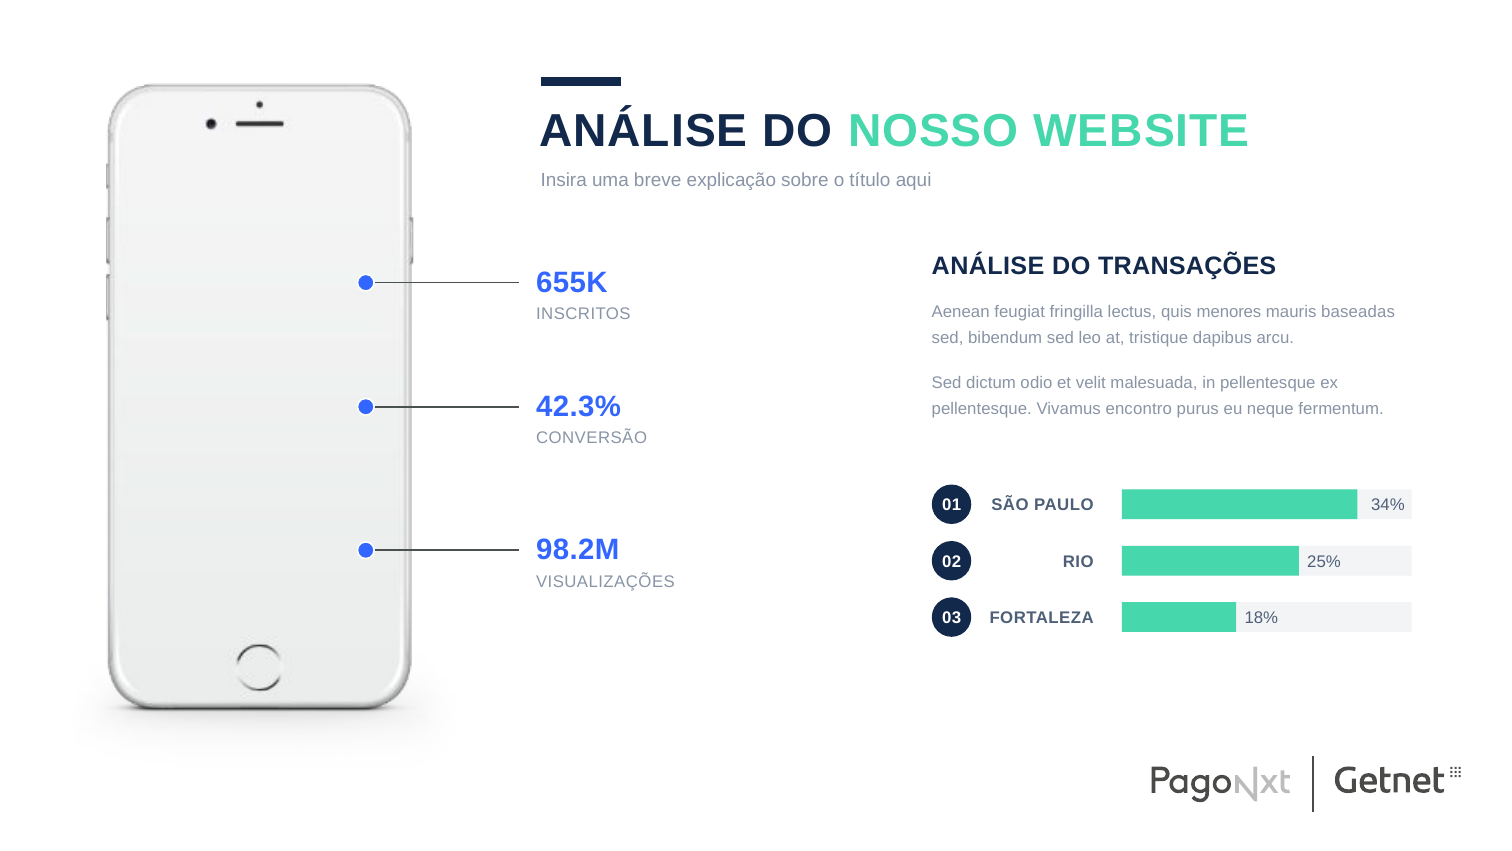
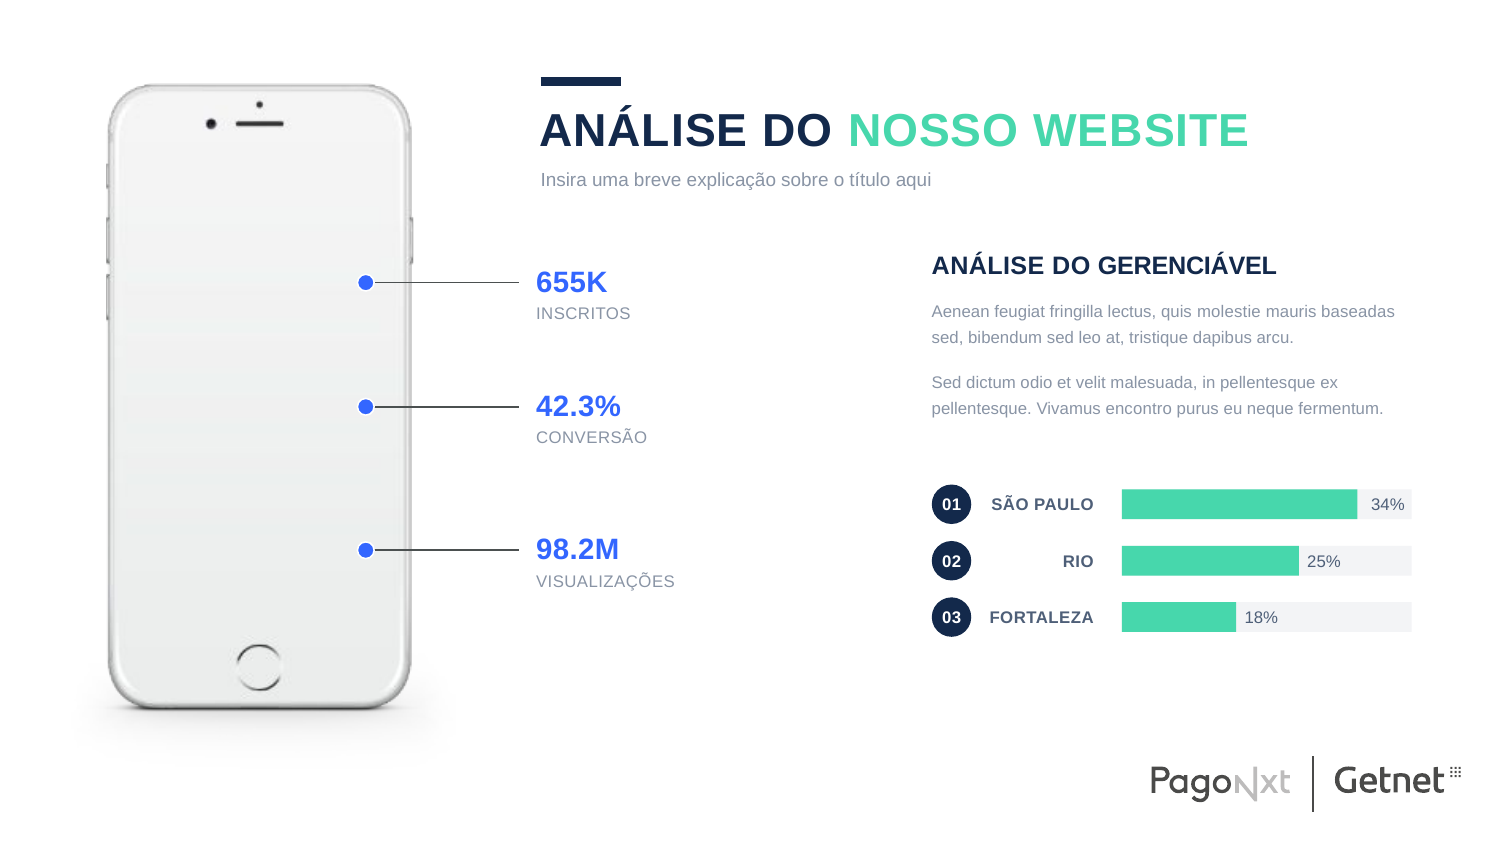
TRANSAÇÕES: TRANSAÇÕES -> GERENCIÁVEL (1187, 266)
menores: menores -> molestie (1229, 312)
